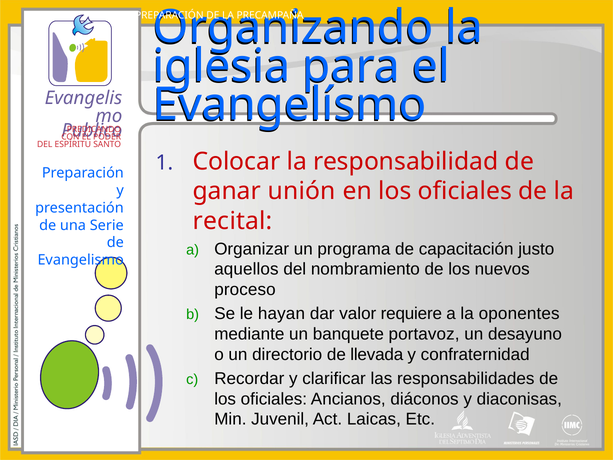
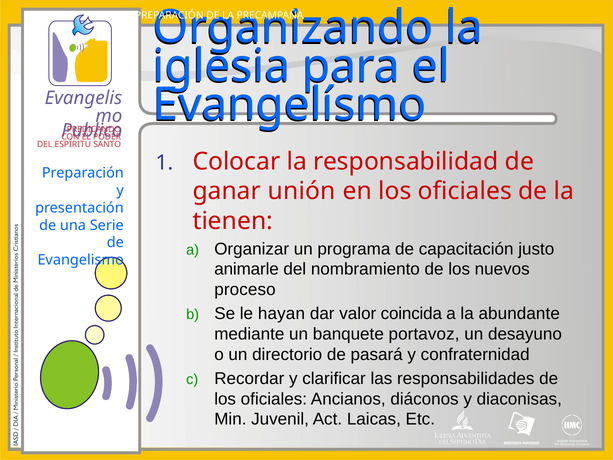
recital: recital -> tienen (233, 221)
aquellos: aquellos -> animarle (247, 269)
requiere: requiere -> coincida (411, 313)
oponentes: oponentes -> abundante (519, 313)
llevada: llevada -> pasará (377, 354)
